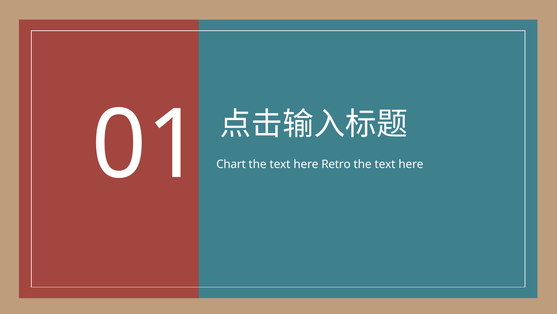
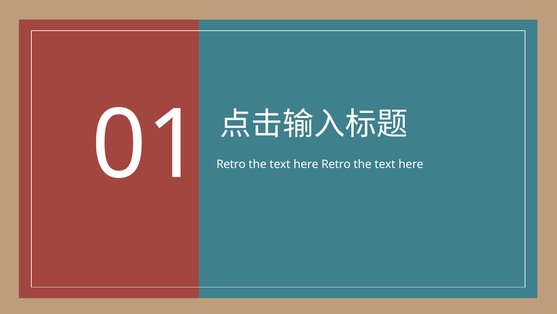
Chart: Chart -> Retro (231, 164)
